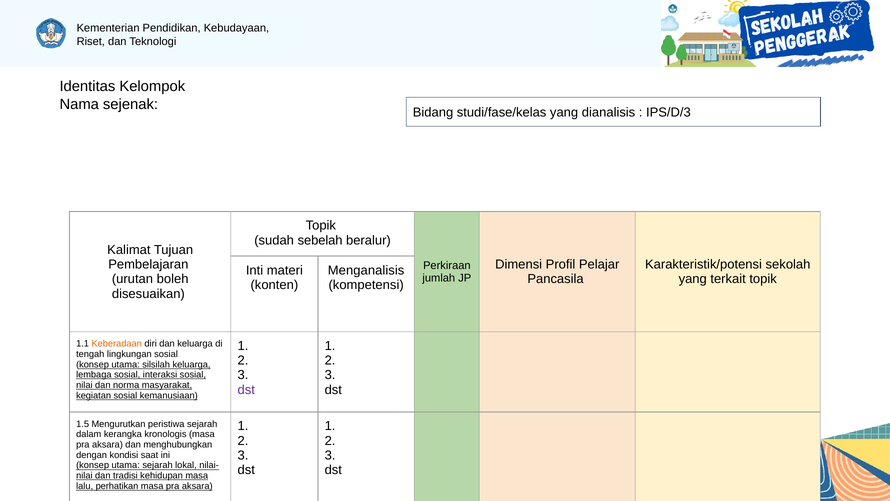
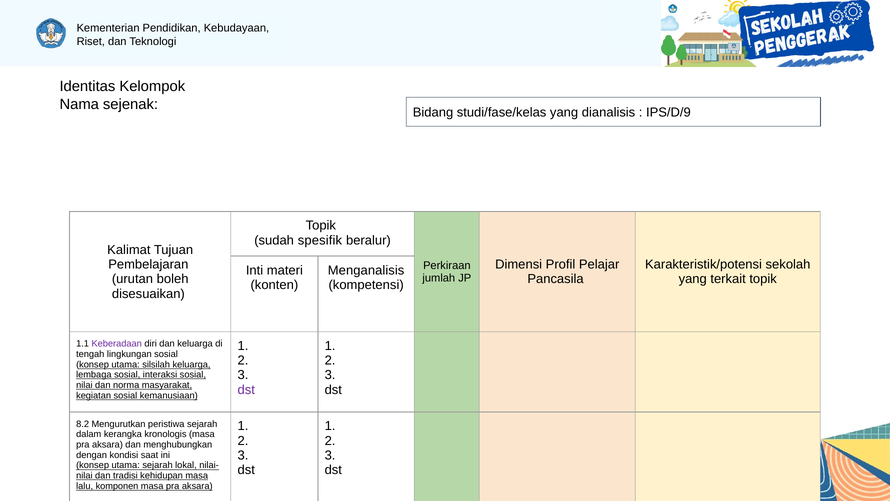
IPS/D/3: IPS/D/3 -> IPS/D/9 (668, 113)
sebelah: sebelah -> spesifik (320, 240)
Keberadaan colour: orange -> purple (117, 343)
1.5: 1.5 -> 8.2 (83, 424)
perhatikan: perhatikan -> komponen (117, 486)
